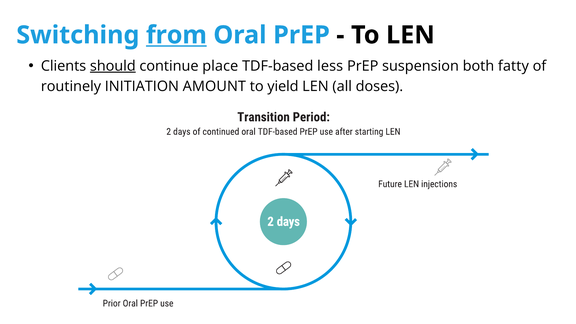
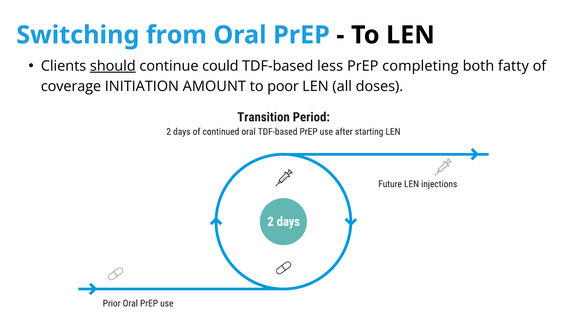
from underline: present -> none (176, 35)
place: place -> could (220, 66)
suspension: suspension -> completing (420, 66)
routinely: routinely -> coverage (71, 86)
yield: yield -> poor (283, 86)
